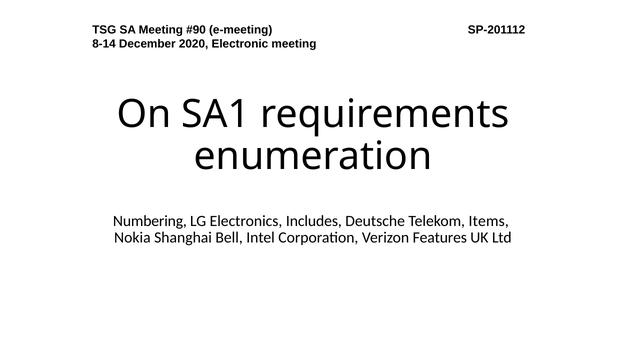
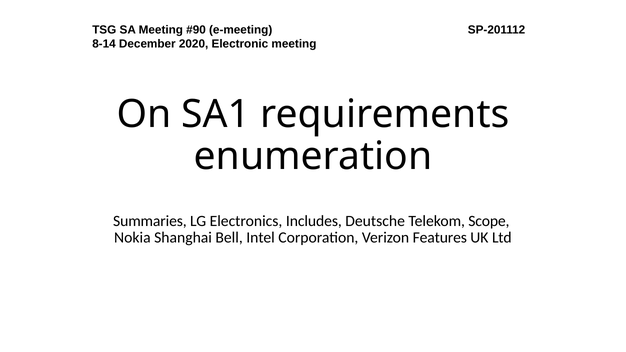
Numbering: Numbering -> Summaries (150, 221)
Items: Items -> Scope (489, 221)
